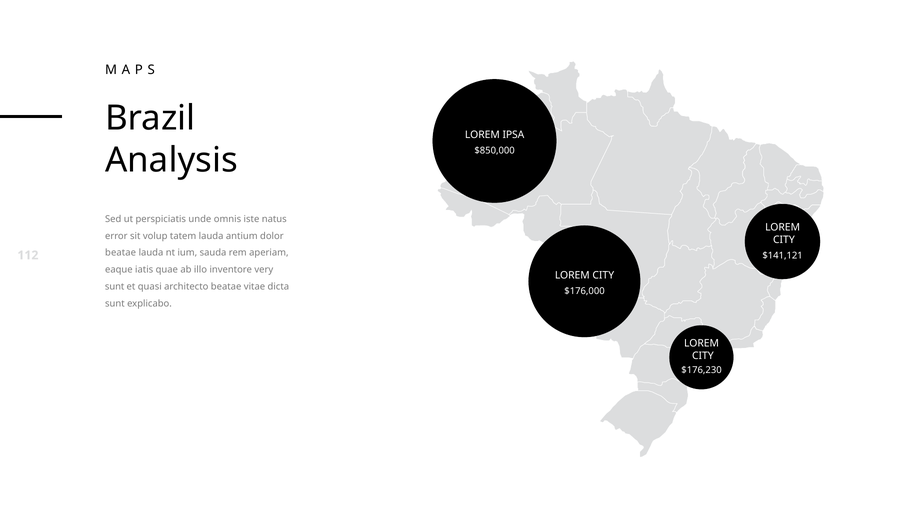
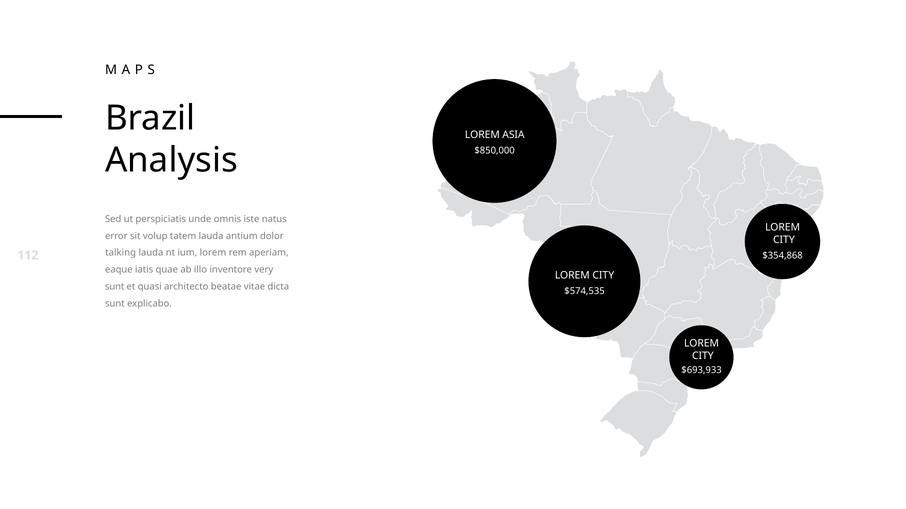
IPSA: IPSA -> ASIA (513, 135)
beatae: beatae -> talking (121, 253)
ium sauda: sauda -> lorem (213, 253)
$141,121: $141,121 -> $354,868 (783, 256)
$176,000: $176,000 -> $574,535 (585, 291)
$176,230: $176,230 -> $693,933 (702, 370)
